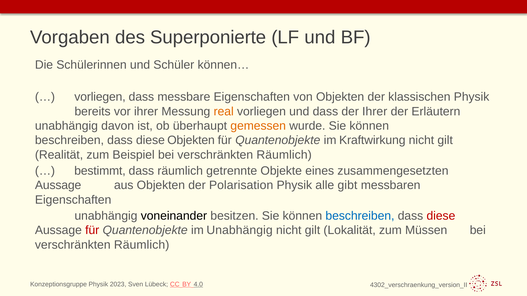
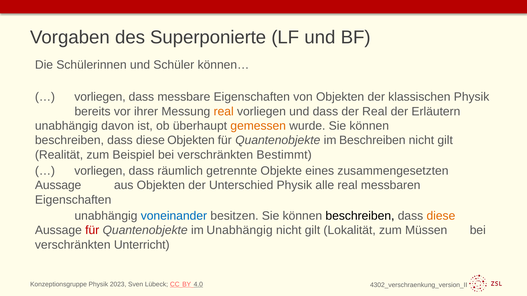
der Ihrer: Ihrer -> Real (375, 112)
im Kraftwirkung: Kraftwirkung -> Beschreiben (372, 141)
Beispiel bei verschränkten Räumlich: Räumlich -> Bestimmt (284, 155)
bestimmt: bestimmt -> vorliegen (100, 171)
Polarisation: Polarisation -> Unterschied (241, 186)
alle gibt: gibt -> real (348, 186)
voneinander colour: black -> blue (174, 216)
beschreiben colour: blue -> black (360, 216)
diese colour: red -> orange (441, 216)
Räumlich: Räumlich -> Unterricht (142, 245)
